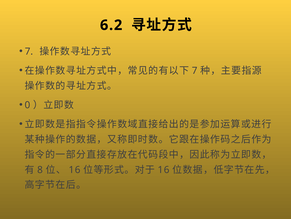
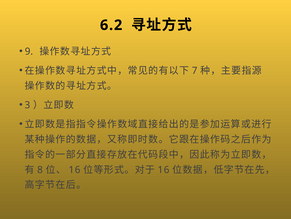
7: 7 -> 9 (29, 51)
0: 0 -> 3 (27, 105)
